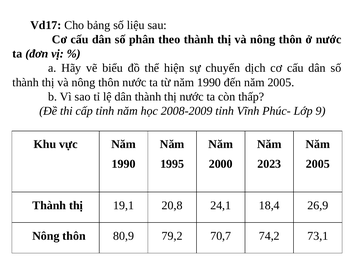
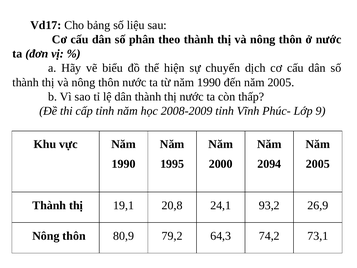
2023: 2023 -> 2094 (269, 164)
18,4: 18,4 -> 93,2 (269, 205)
70,7: 70,7 -> 64,3 (221, 236)
